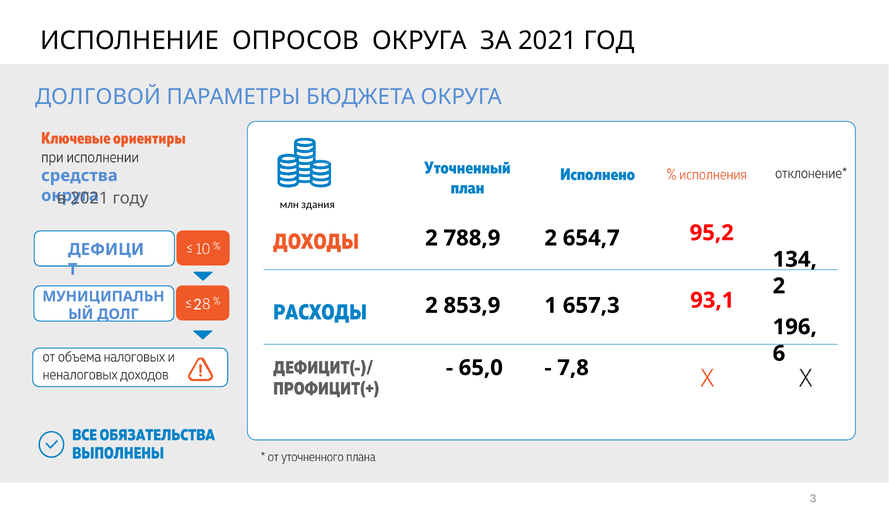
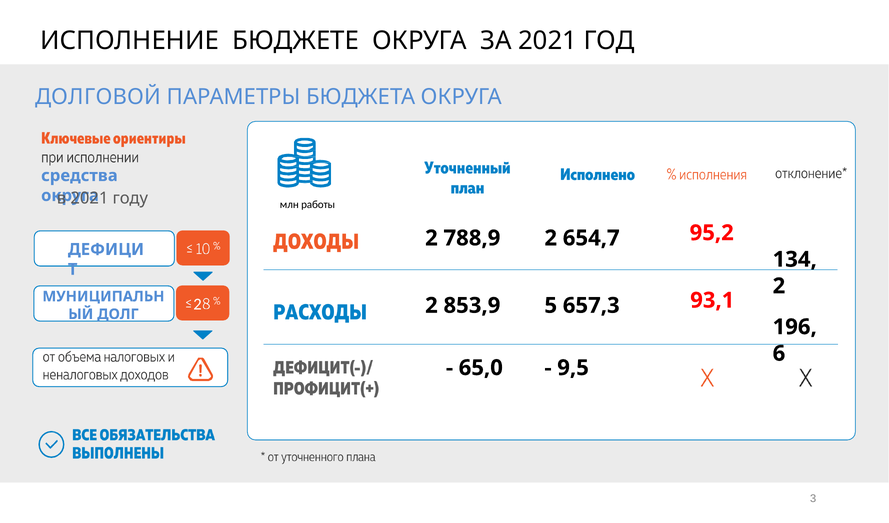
ОПРОСОВ: ОПРОСОВ -> БЮДЖЕТЕ (296, 41)
здания: здания -> работы (318, 205)
1: 1 -> 5 (551, 305)
7,8: 7,8 -> 9,5 (573, 368)
